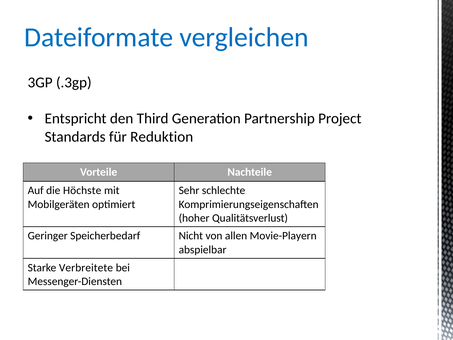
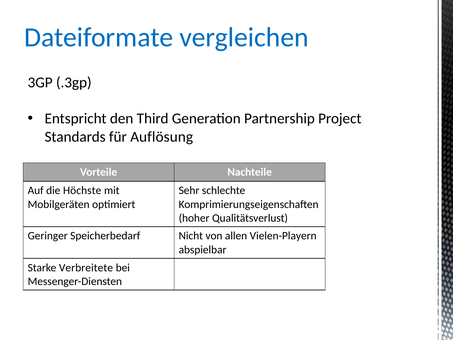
Reduktion: Reduktion -> Auflösung (162, 137)
Movie-Playern: Movie-Playern -> Vielen-Playern (283, 236)
